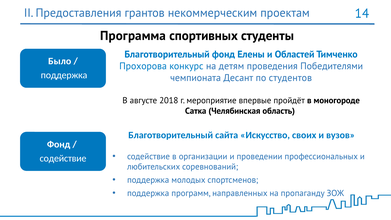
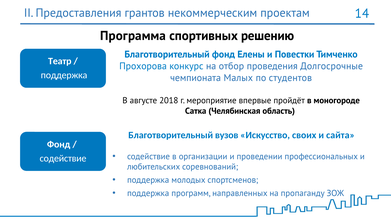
студенты: студенты -> решению (268, 36)
Областей: Областей -> Повестки (295, 54)
Было: Было -> Театр (60, 61)
детям: детям -> отбор (231, 66)
Победителями: Победителями -> Долгосрочные (332, 66)
Десант: Десант -> Малых (238, 78)
сайта: сайта -> вузов (227, 135)
вузов: вузов -> сайта (341, 135)
